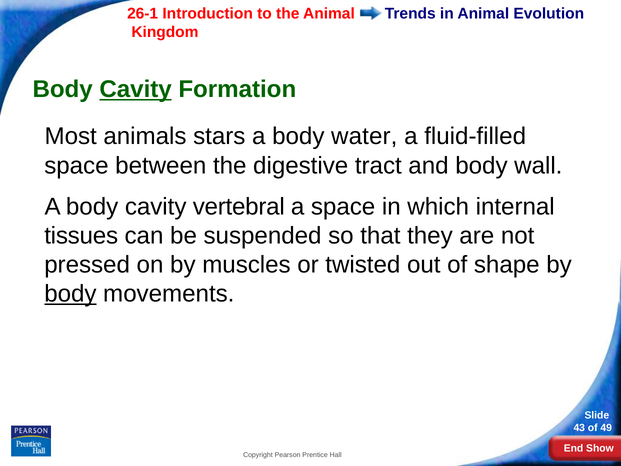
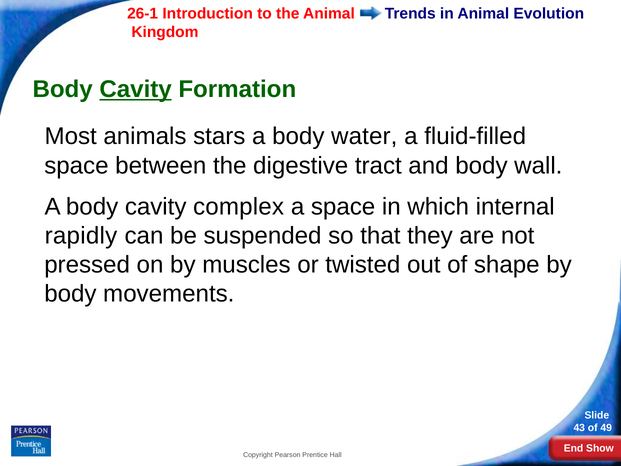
vertebral: vertebral -> complex (239, 207)
tissues: tissues -> rapidly (81, 236)
body underline: present -> none (70, 294)
